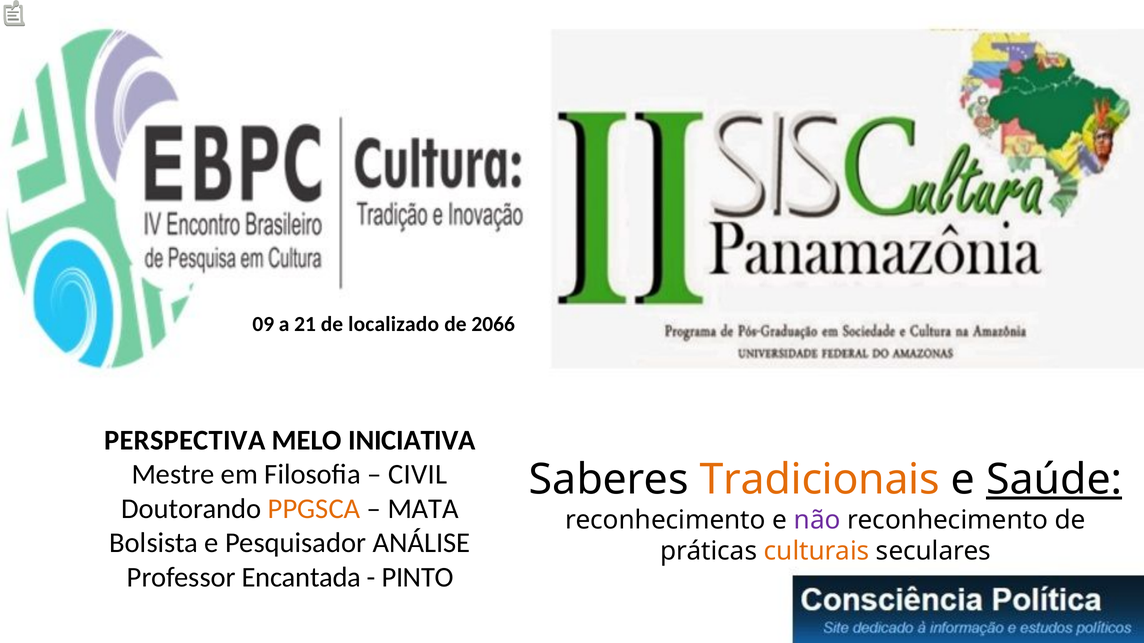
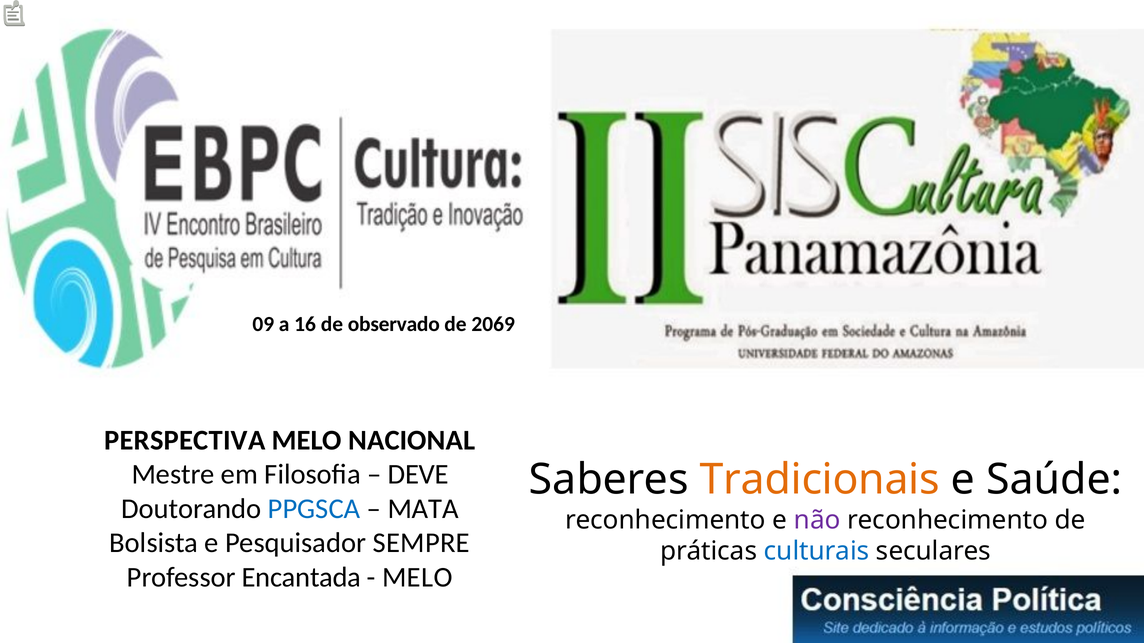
21: 21 -> 16 (305, 324)
localizado: localizado -> observado (394, 324)
2066: 2066 -> 2069 (493, 324)
INICIATIVA: INICIATIVA -> NACIONAL (412, 440)
CIVIL: CIVIL -> DEVE (418, 475)
Saúde underline: present -> none (1054, 480)
PPGSCA colour: orange -> blue (314, 509)
ANÁLISE: ANÁLISE -> SEMPRE (421, 543)
culturais colour: orange -> blue (817, 552)
PINTO: PINTO -> MELO (417, 578)
